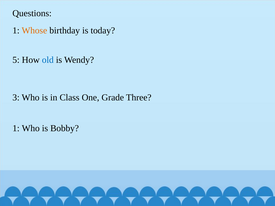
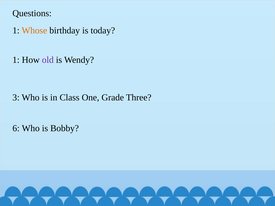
5: 5 -> 1 (16, 60)
old colour: blue -> purple (48, 60)
1: 1 -> 6 (16, 128)
